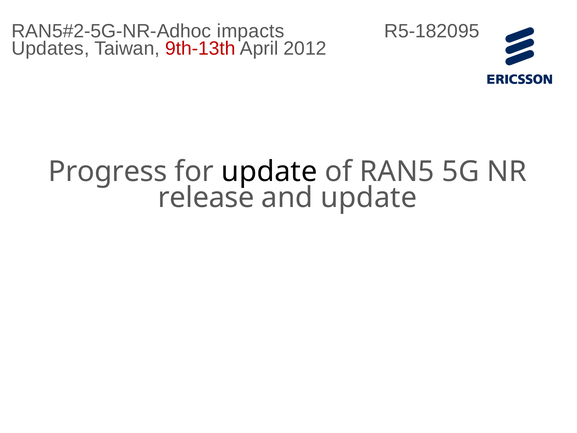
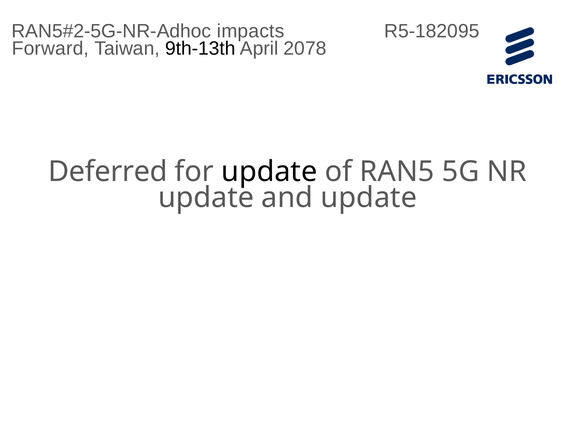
Updates: Updates -> Forward (50, 48)
9th-13th colour: red -> black (200, 48)
2012: 2012 -> 2078 (305, 48)
Progress: Progress -> Deferred (108, 172)
release: release -> update (206, 198)
